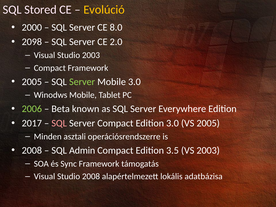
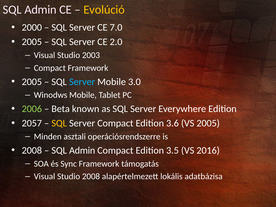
Stored: Stored -> Admin (41, 10)
8.0: 8.0 -> 7.0 (116, 27)
2098: 2098 -> 2005 (32, 42)
Server colour: light green -> light blue (82, 82)
2017: 2017 -> 2057 (32, 123)
SQL colour: pink -> yellow (59, 123)
Edition 3.0: 3.0 -> 3.6 (172, 123)
VS 2003: 2003 -> 2016 (208, 150)
